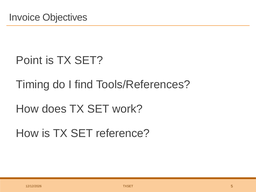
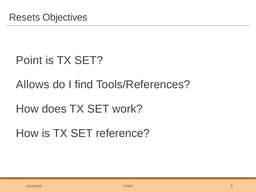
Invoice: Invoice -> Resets (25, 17)
Timing: Timing -> Allows (33, 85)
